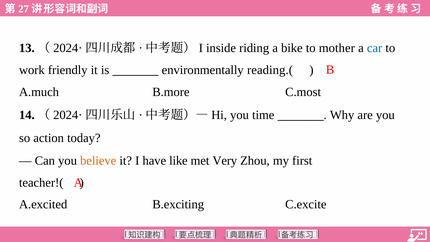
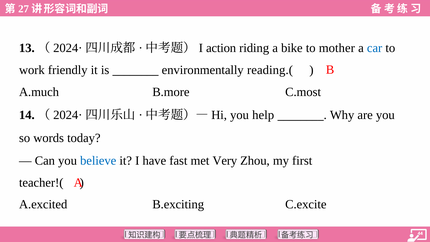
inside: inside -> action (221, 48)
time: time -> help (263, 115)
action: action -> words (49, 138)
believe colour: orange -> blue (98, 161)
like: like -> fast (178, 161)
